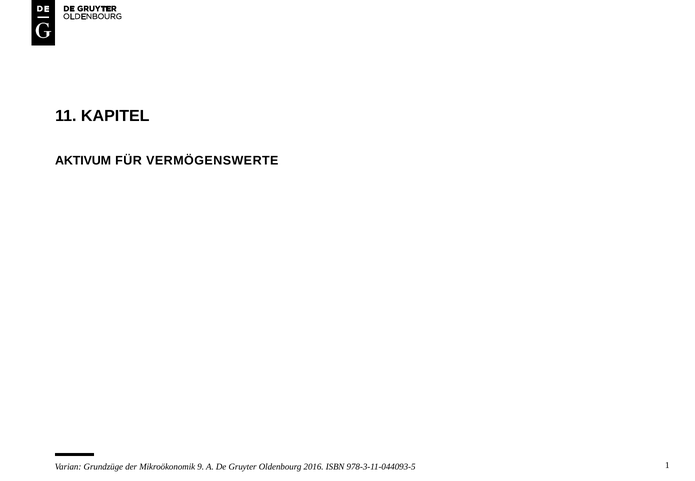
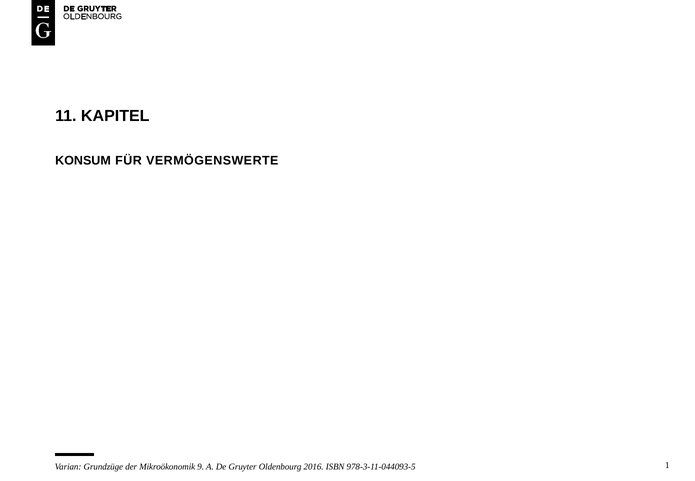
AKTIVUM: AKTIVUM -> KONSUM (83, 161)
